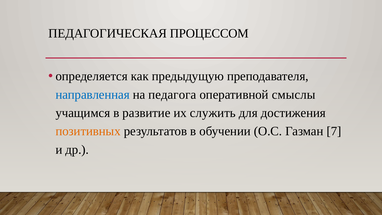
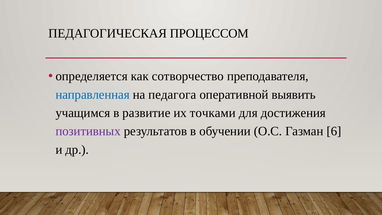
предыдущую: предыдущую -> сотворчество (188, 76)
смыслы: смыслы -> выявить (294, 95)
служить: служить -> точками (213, 113)
позитивных colour: orange -> purple (88, 131)
7: 7 -> 6 (334, 131)
